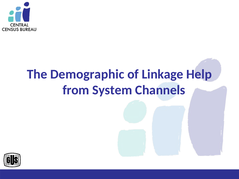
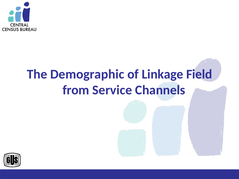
Help: Help -> Field (199, 74)
System: System -> Service (112, 90)
